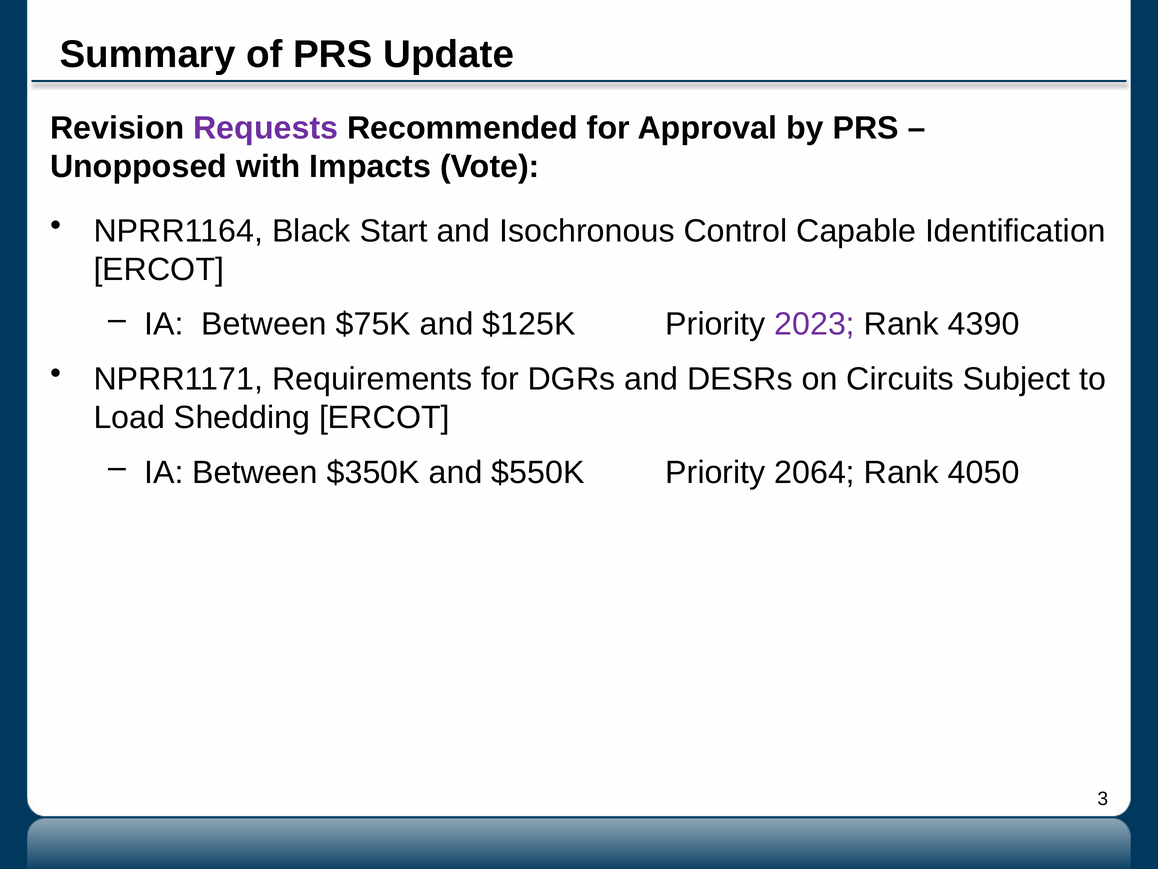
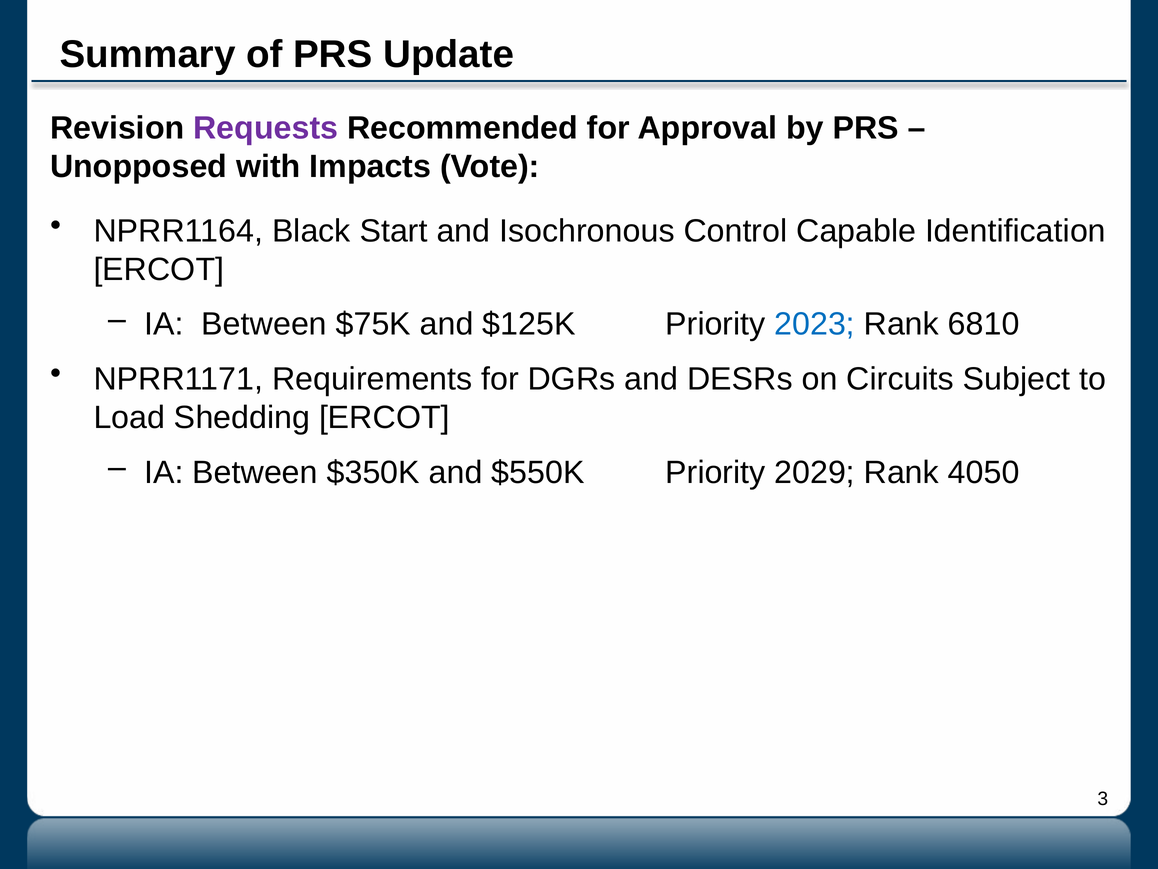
2023 colour: purple -> blue (815, 324)
4390: 4390 -> 6810 (984, 324)
2064: 2064 -> 2029 (815, 472)
